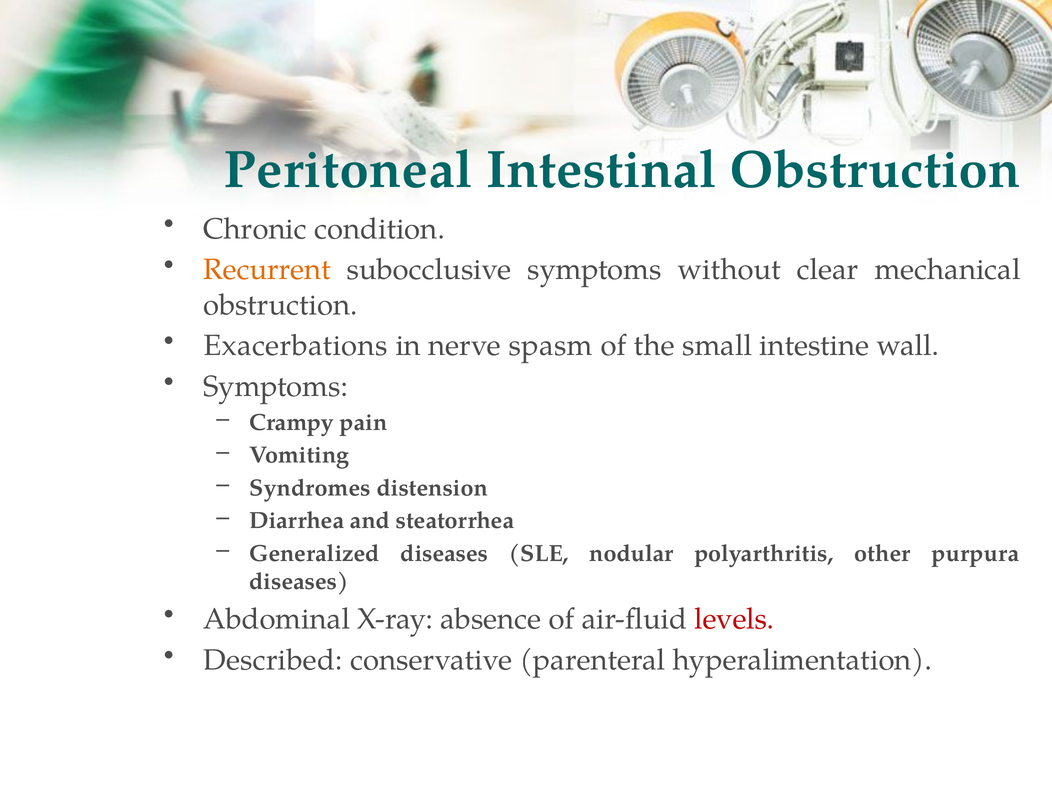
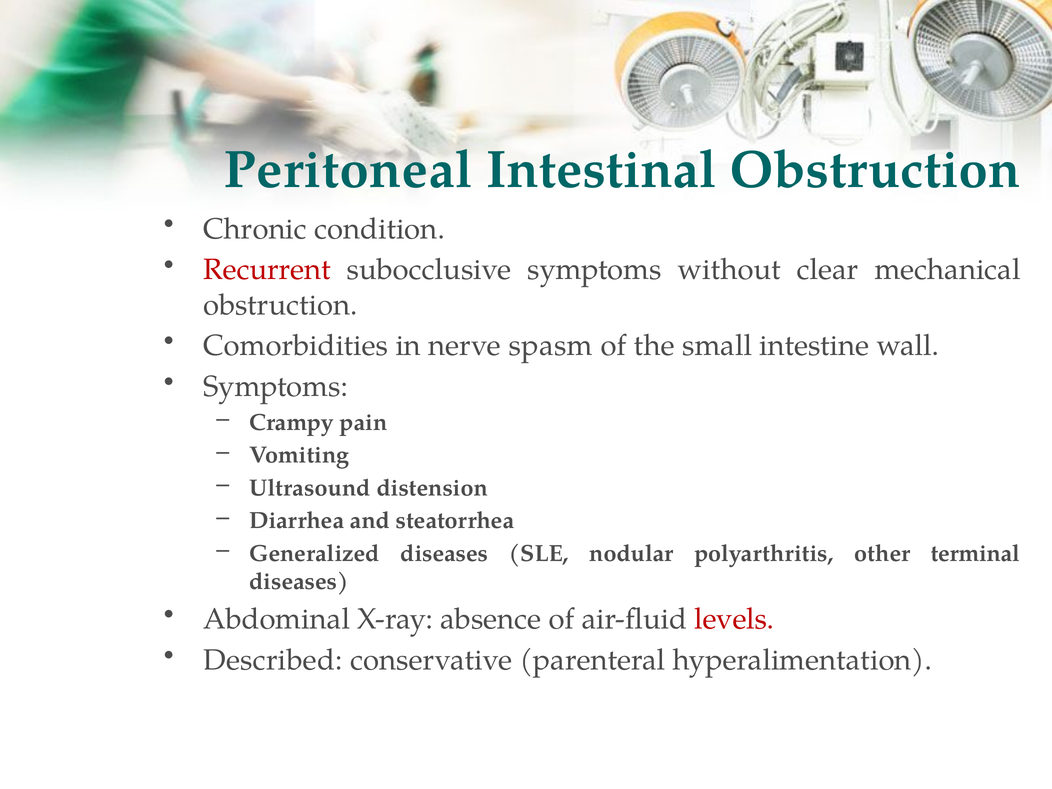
Recurrent colour: orange -> red (267, 270)
Exacerbations: Exacerbations -> Comorbidities (296, 346)
Syndromes: Syndromes -> Ultrasound (310, 488)
purpura: purpura -> terminal (975, 553)
